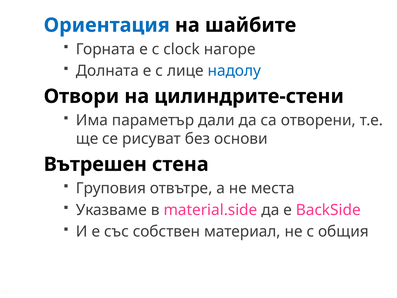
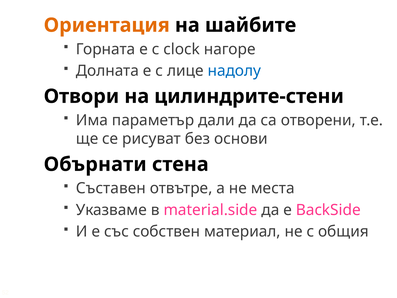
Ориентация colour: blue -> orange (107, 25)
Вътрешен: Вътрешен -> Обърнати (95, 164)
Груповия: Груповия -> Съставен (111, 188)
